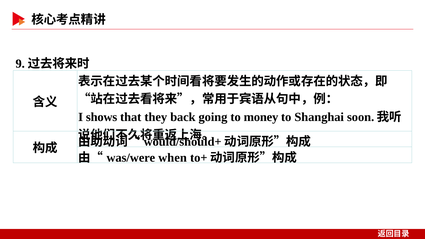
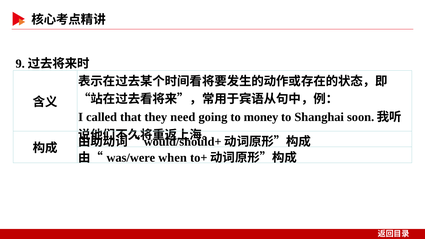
shows: shows -> called (102, 117)
back: back -> need (183, 117)
